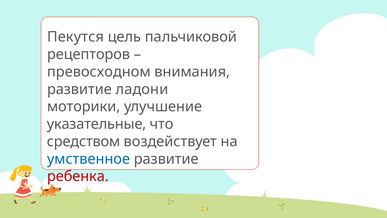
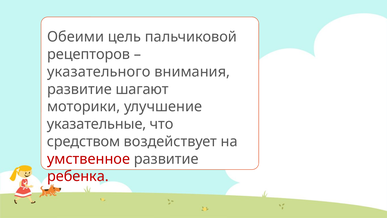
Пекутся: Пекутся -> Обеими (76, 37)
превосходном: превосходном -> указательного (99, 72)
ладони: ладони -> шагают (142, 89)
умственное colour: blue -> red (89, 159)
